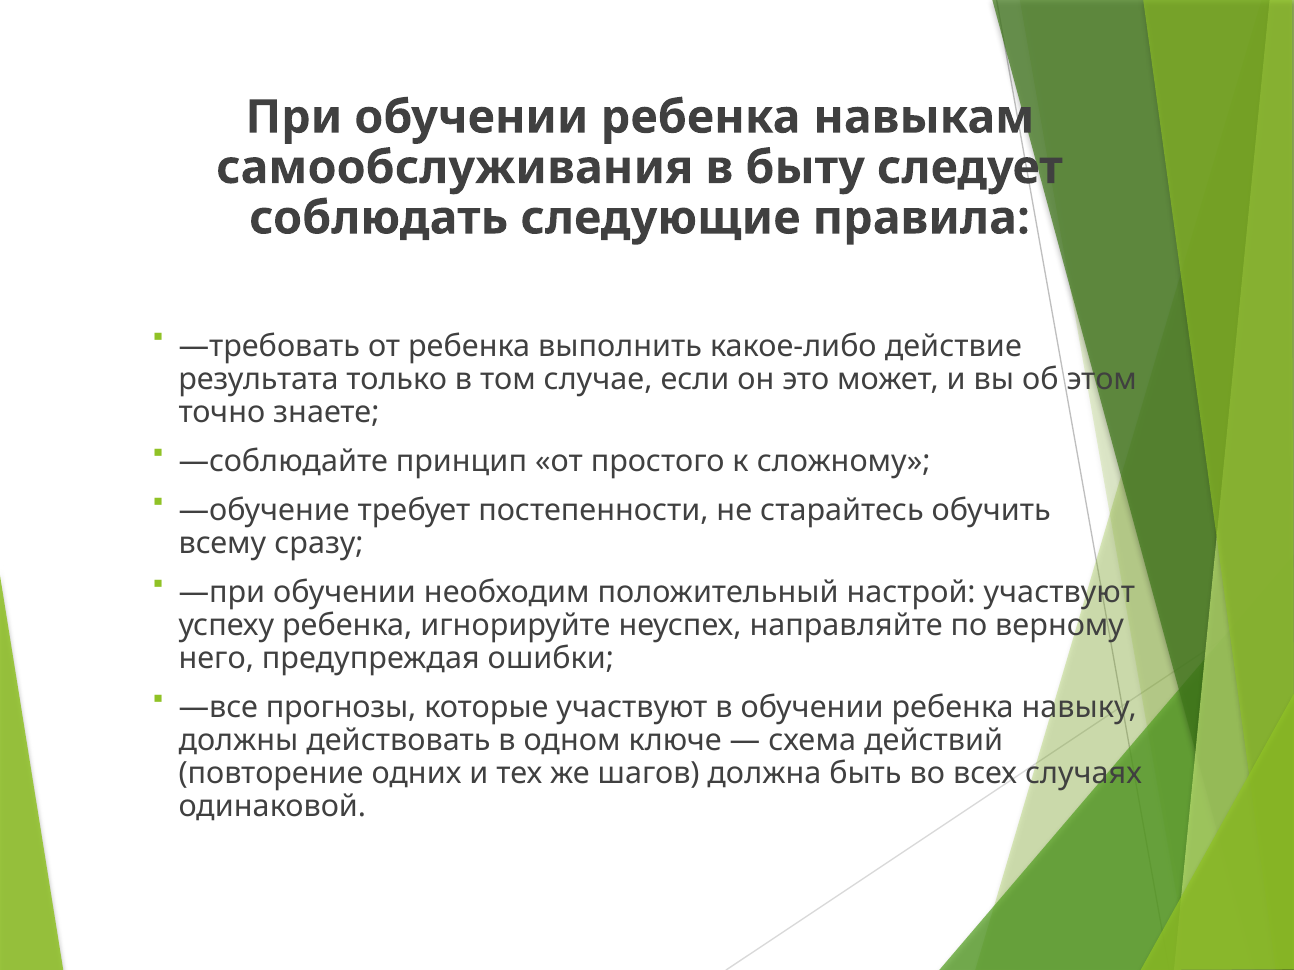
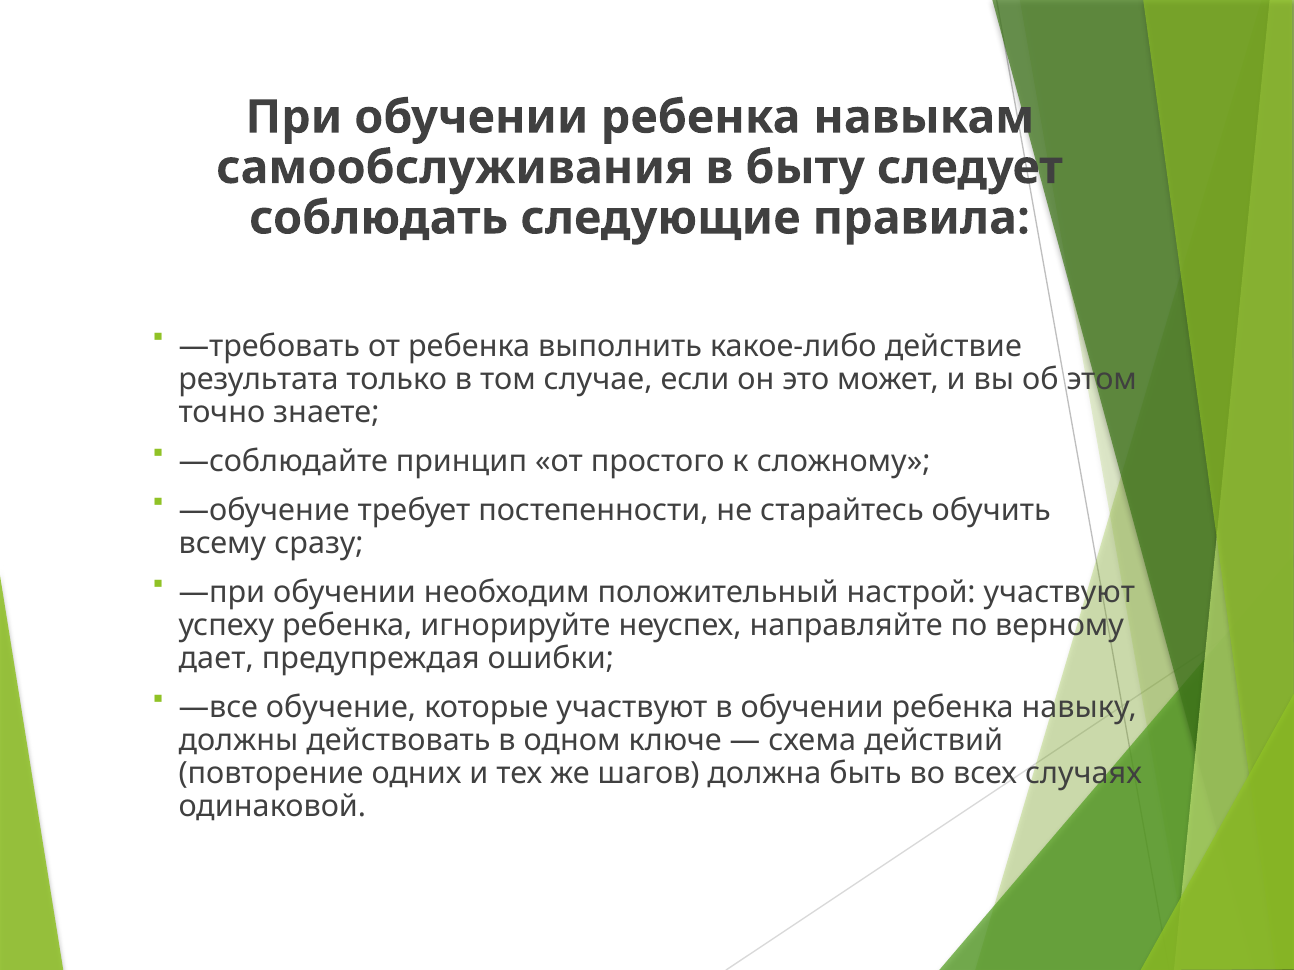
него: него -> дает (216, 659)
прогнозы: прогнозы -> обучение (341, 708)
